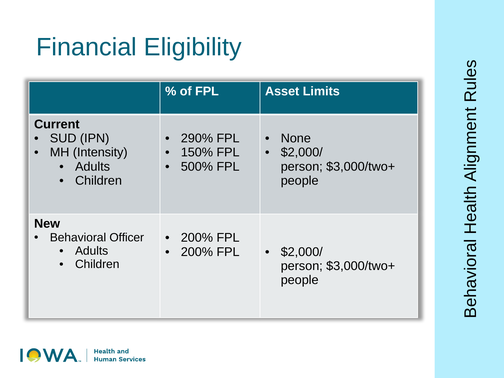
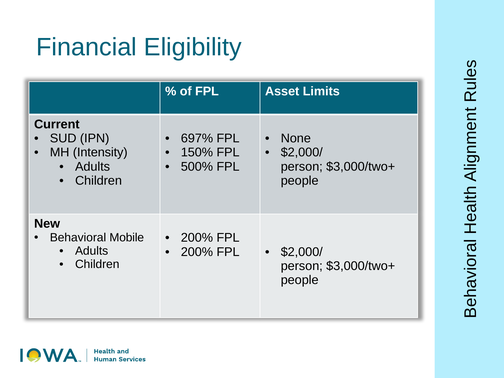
290%: 290% -> 697% (197, 138)
Officer: Officer -> Mobile (127, 237)
